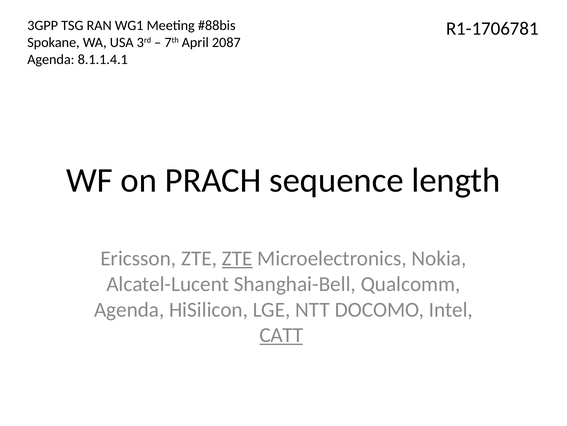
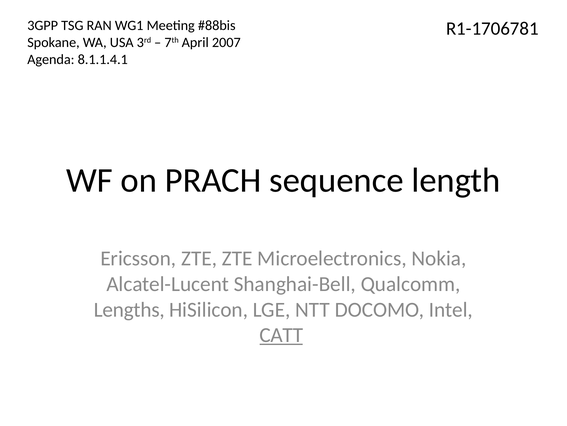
2087: 2087 -> 2007 (226, 42)
ZTE underline: present -> none (237, 258)
Agenda: Agenda -> Lengths (129, 309)
